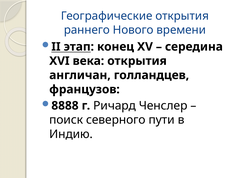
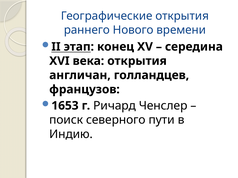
8888: 8888 -> 1653 (65, 106)
